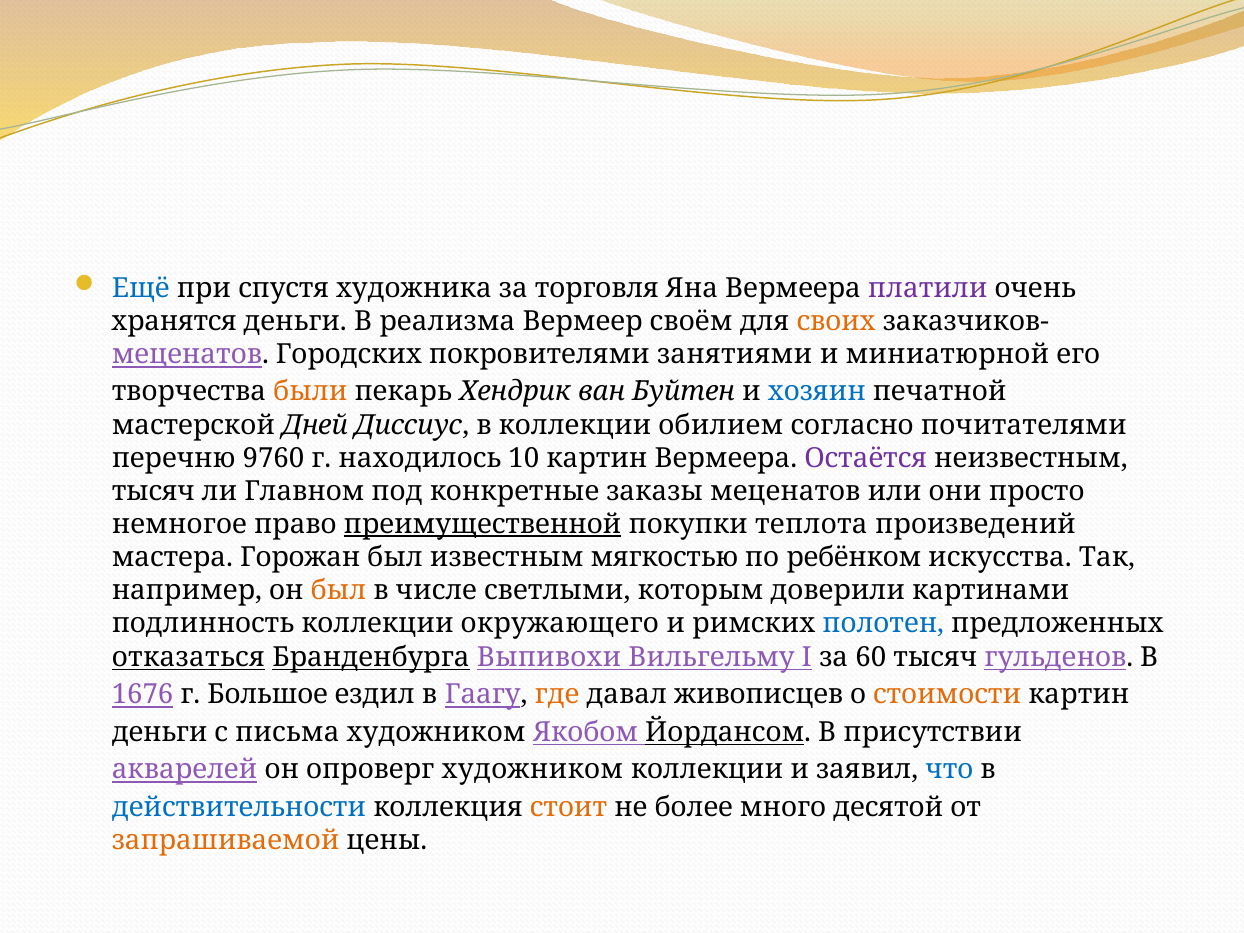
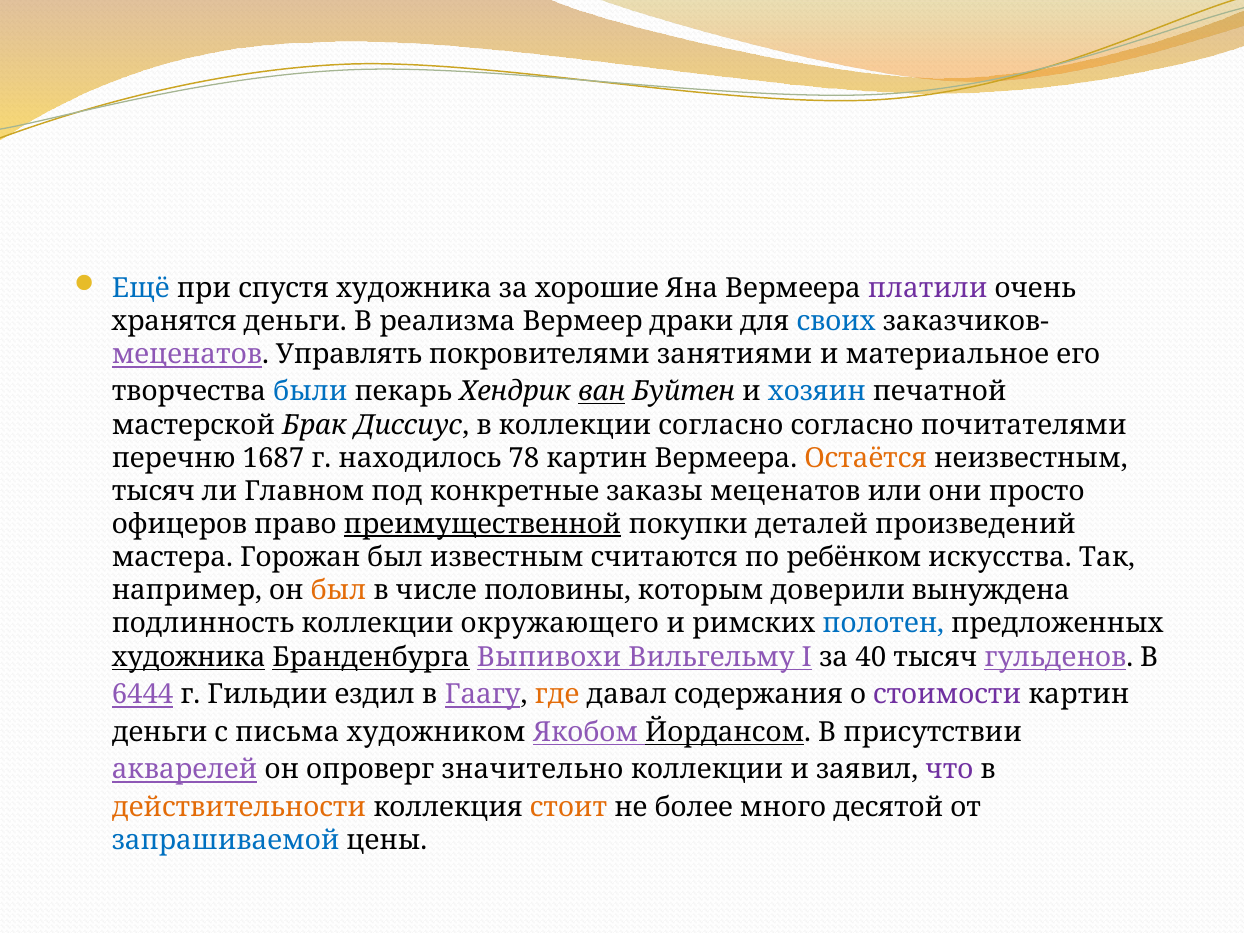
торговля: торговля -> хорошие (597, 288)
своём: своём -> драки (691, 321)
своих colour: orange -> blue (836, 321)
Городских: Городских -> Управлять (349, 354)
миниатюрной: миниатюрной -> материальное (947, 354)
были colour: orange -> blue (310, 392)
ван underline: none -> present (602, 392)
Дней: Дней -> Брак (315, 425)
коллекции обилием: обилием -> согласно (721, 425)
9760: 9760 -> 1687 (273, 458)
10: 10 -> 78 (524, 458)
Остаётся colour: purple -> orange (866, 458)
немногое: немногое -> офицеров (179, 524)
теплота: теплота -> деталей (811, 524)
мягкостью: мягкостью -> считаются (664, 558)
светлыми: светлыми -> половины (557, 591)
картинами: картинами -> вынуждена (991, 591)
отказаться: отказаться -> художника (189, 657)
60: 60 -> 40 (871, 657)
1676: 1676 -> 6444 (143, 695)
Большое: Большое -> Гильдии (268, 695)
живописцев: живописцев -> содержания (759, 695)
стоимости colour: orange -> purple (947, 695)
опроверг художником: художником -> значительно (532, 770)
что colour: blue -> purple (949, 770)
действительности colour: blue -> orange (239, 807)
запрашиваемой colour: orange -> blue (226, 840)
